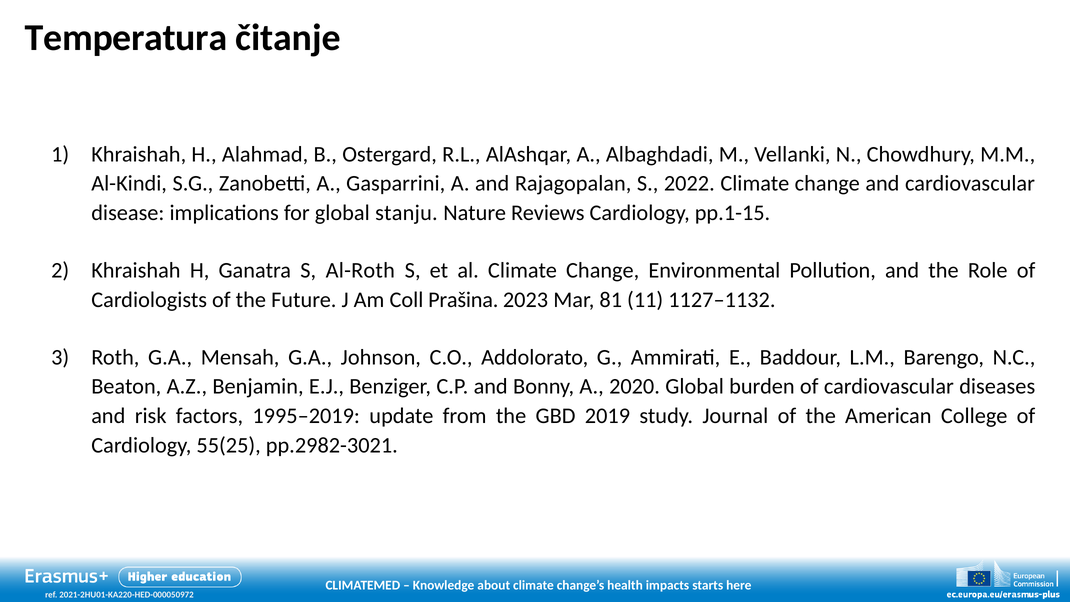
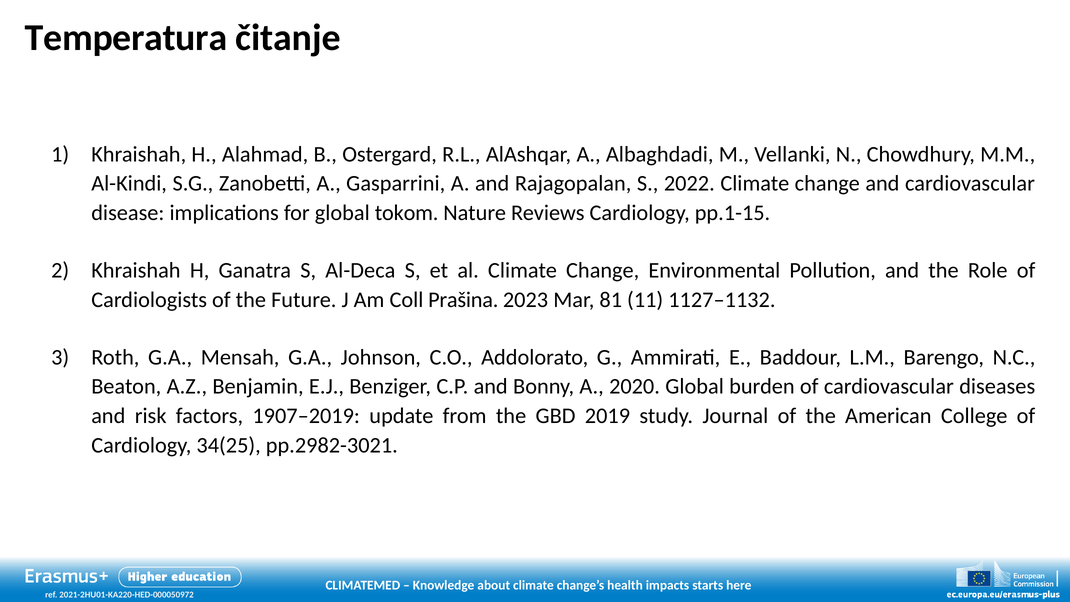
stanju: stanju -> tokom (407, 213)
Al-Roth: Al-Roth -> Al-Deca (360, 270)
1995–2019: 1995–2019 -> 1907–2019 (306, 416)
55(25: 55(25 -> 34(25 (229, 445)
